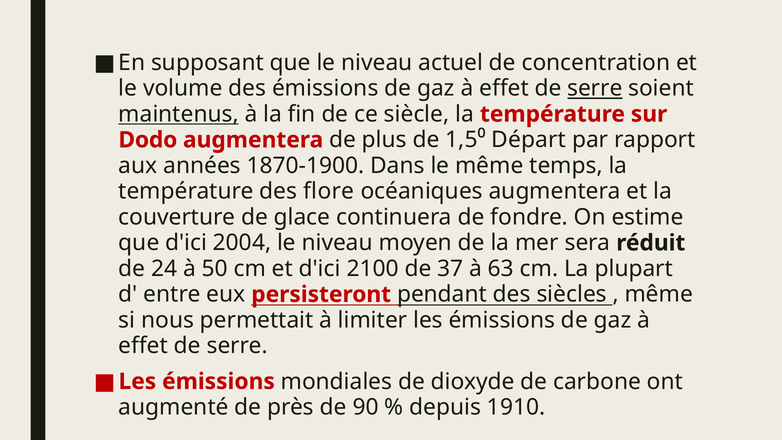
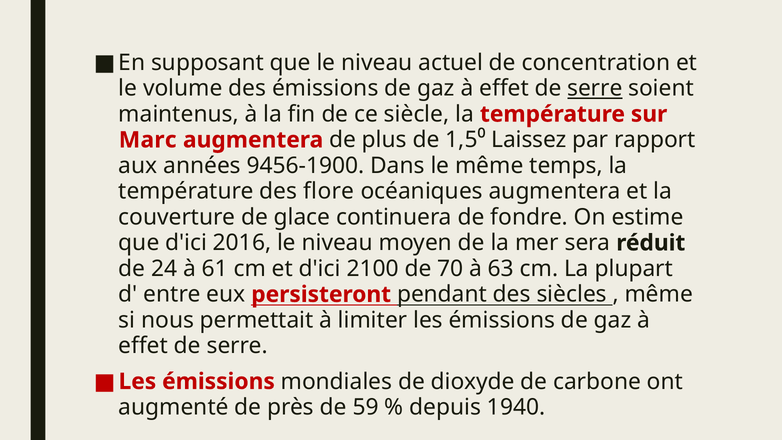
maintenus underline: present -> none (179, 114)
Dodo: Dodo -> Marc (148, 140)
Départ: Départ -> Laissez (529, 140)
1870-1900: 1870-1900 -> 9456-1900 (306, 166)
2004: 2004 -> 2016 (242, 243)
50: 50 -> 61 (215, 269)
37: 37 -> 70 (450, 269)
90: 90 -> 59 (366, 407)
1910: 1910 -> 1940 (516, 407)
